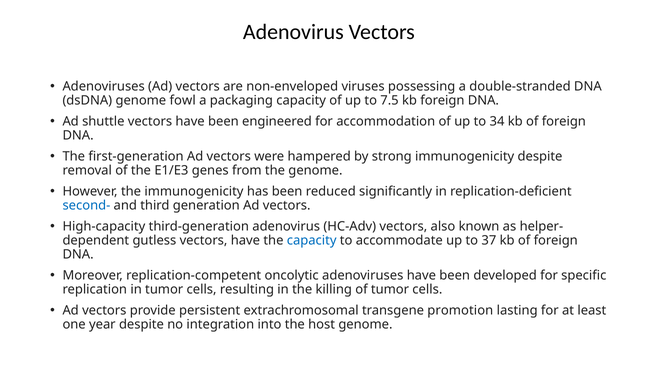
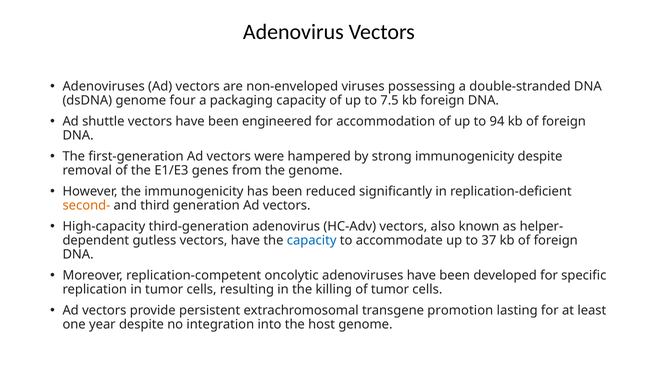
fowl: fowl -> four (183, 100)
34: 34 -> 94 (497, 121)
second- colour: blue -> orange (86, 205)
